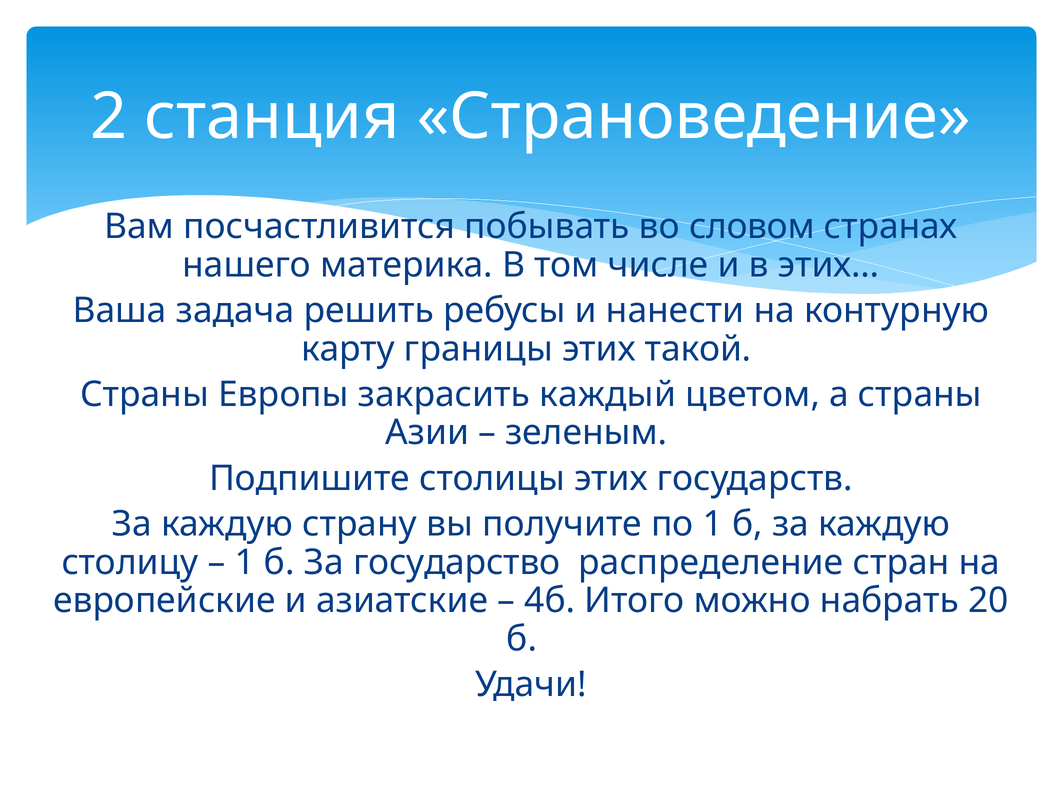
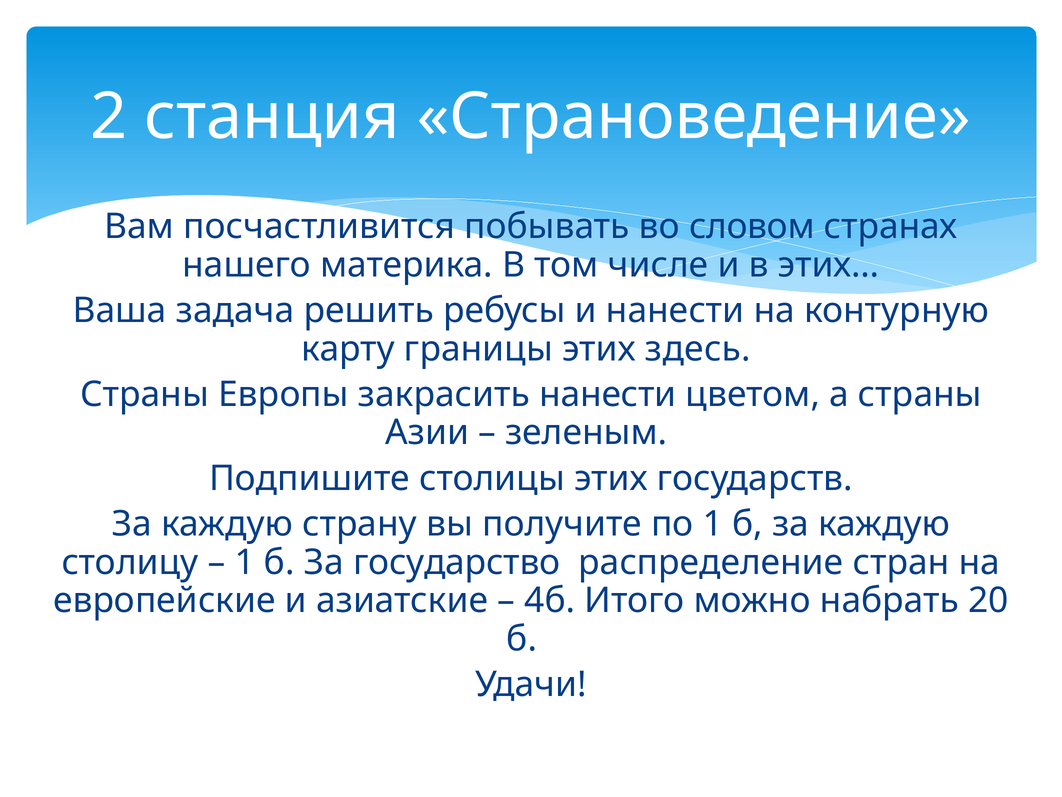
такой: такой -> здесь (698, 349)
закрасить каждый: каждый -> нанести (608, 394)
